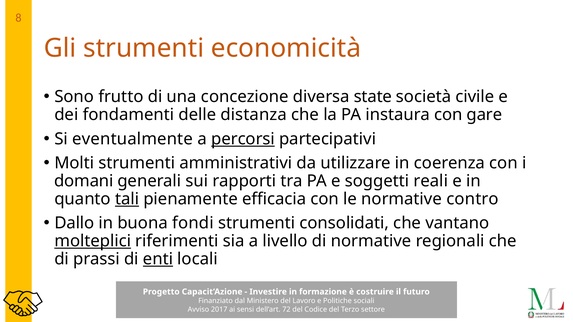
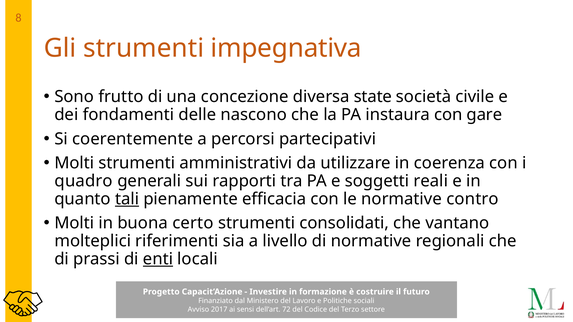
economicità: economicità -> impegnativa (286, 48)
distanza: distanza -> nascono (254, 115)
eventualmente: eventualmente -> coerentemente (133, 139)
percorsi underline: present -> none (243, 139)
domani: domani -> quadro (84, 181)
Dallo: Dallo -> Molti (74, 223)
fondi: fondi -> certo (193, 223)
molteplici underline: present -> none (93, 241)
